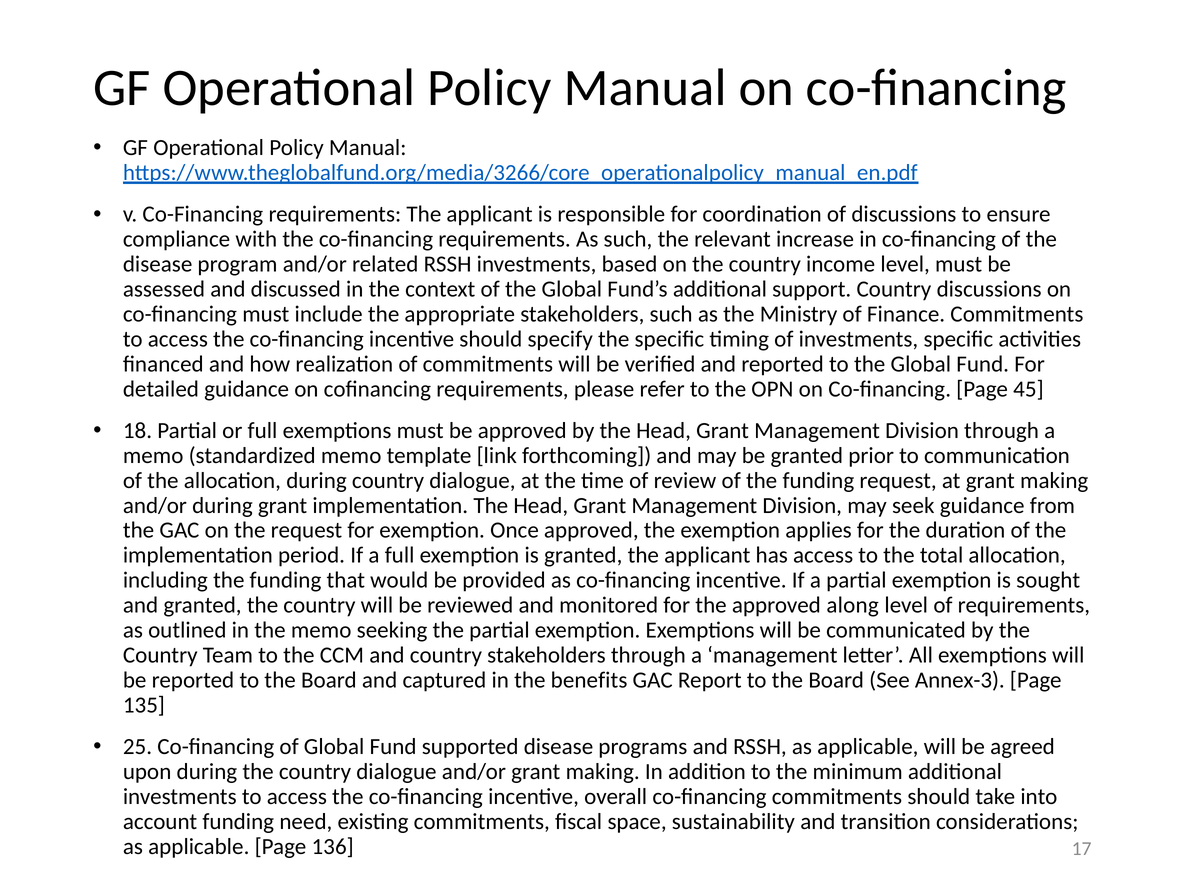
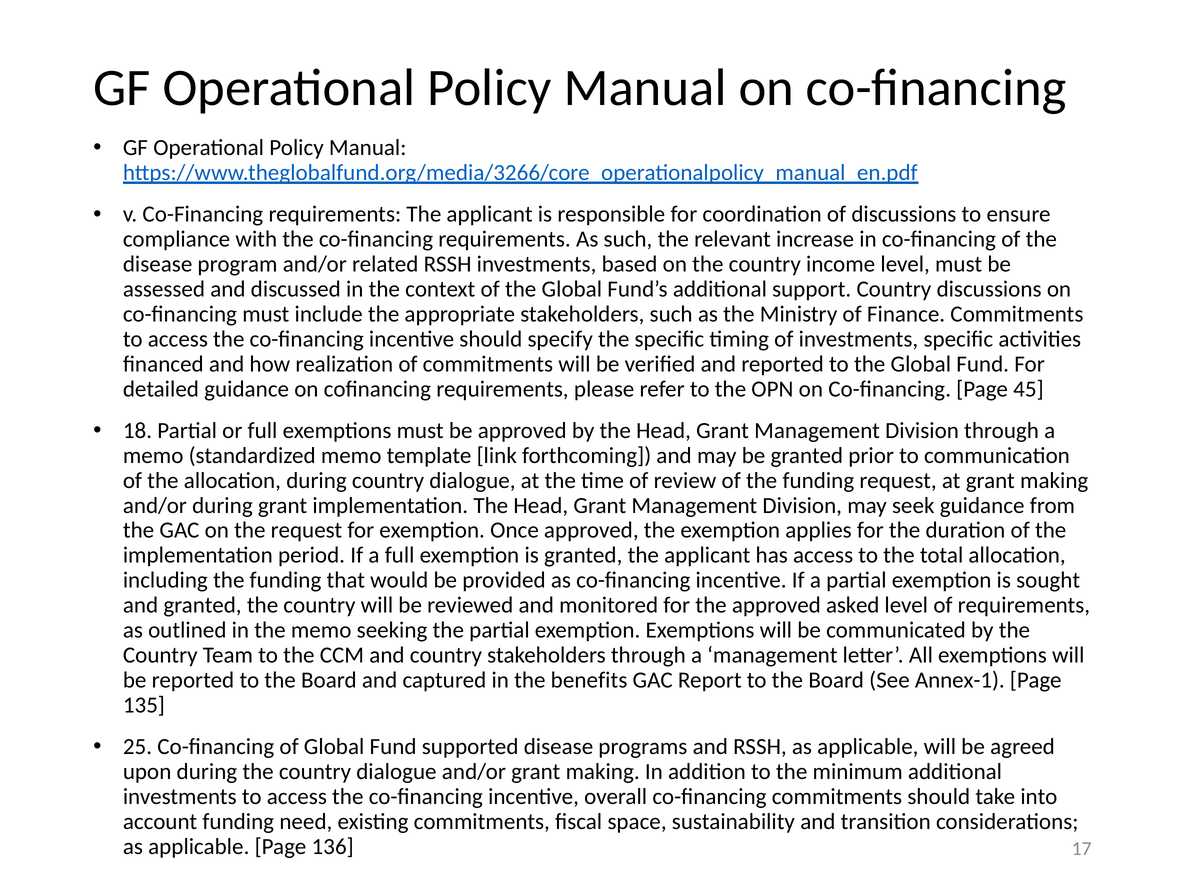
along: along -> asked (853, 605)
Annex-3: Annex-3 -> Annex-1 (960, 680)
